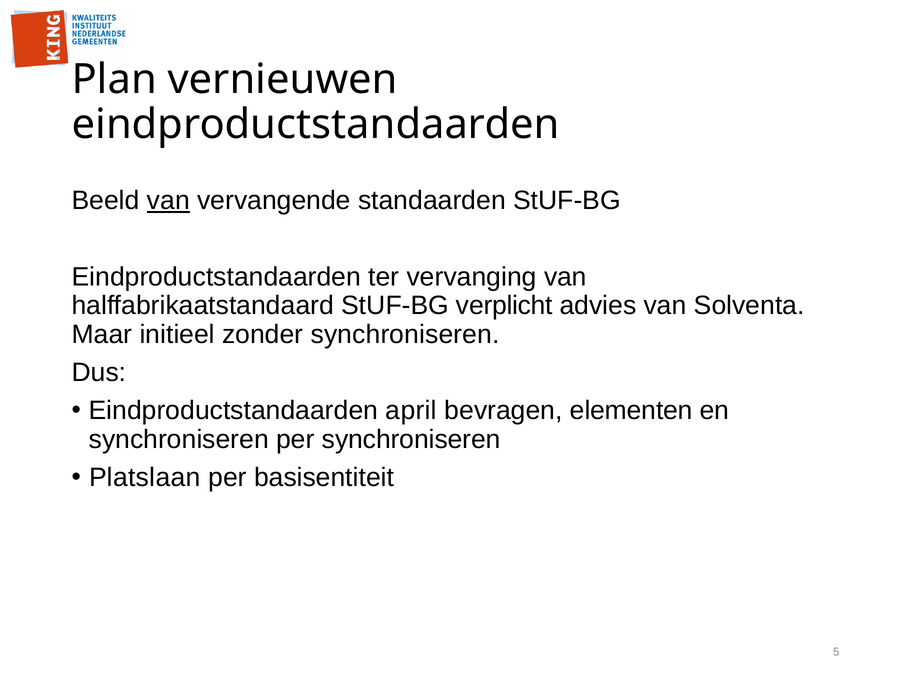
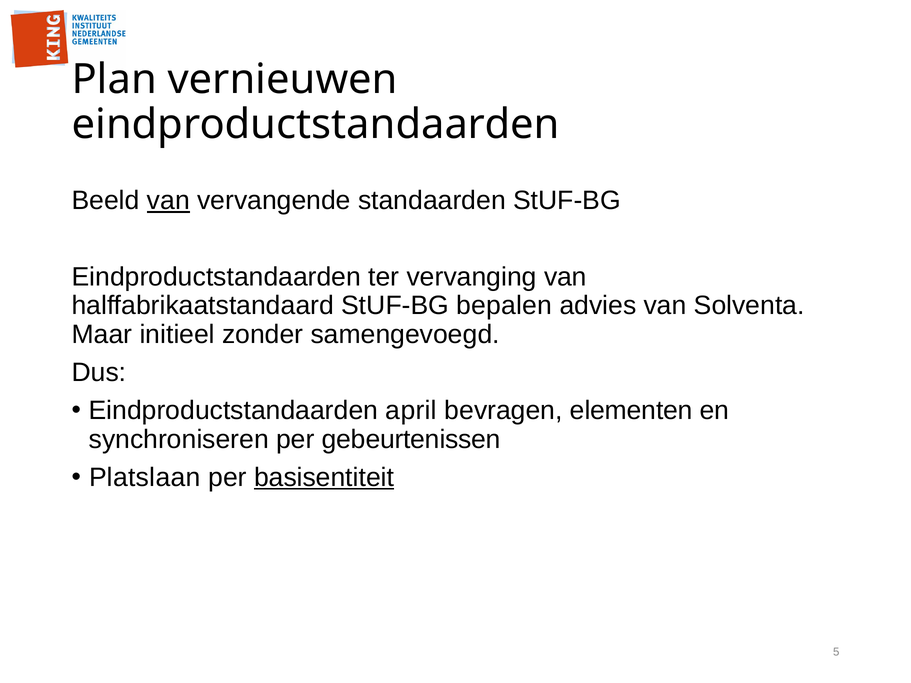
verplicht: verplicht -> bepalen (504, 306)
zonder synchroniseren: synchroniseren -> samengevoegd (405, 334)
per synchroniseren: synchroniseren -> gebeurtenissen (411, 439)
basisentiteit underline: none -> present (324, 478)
